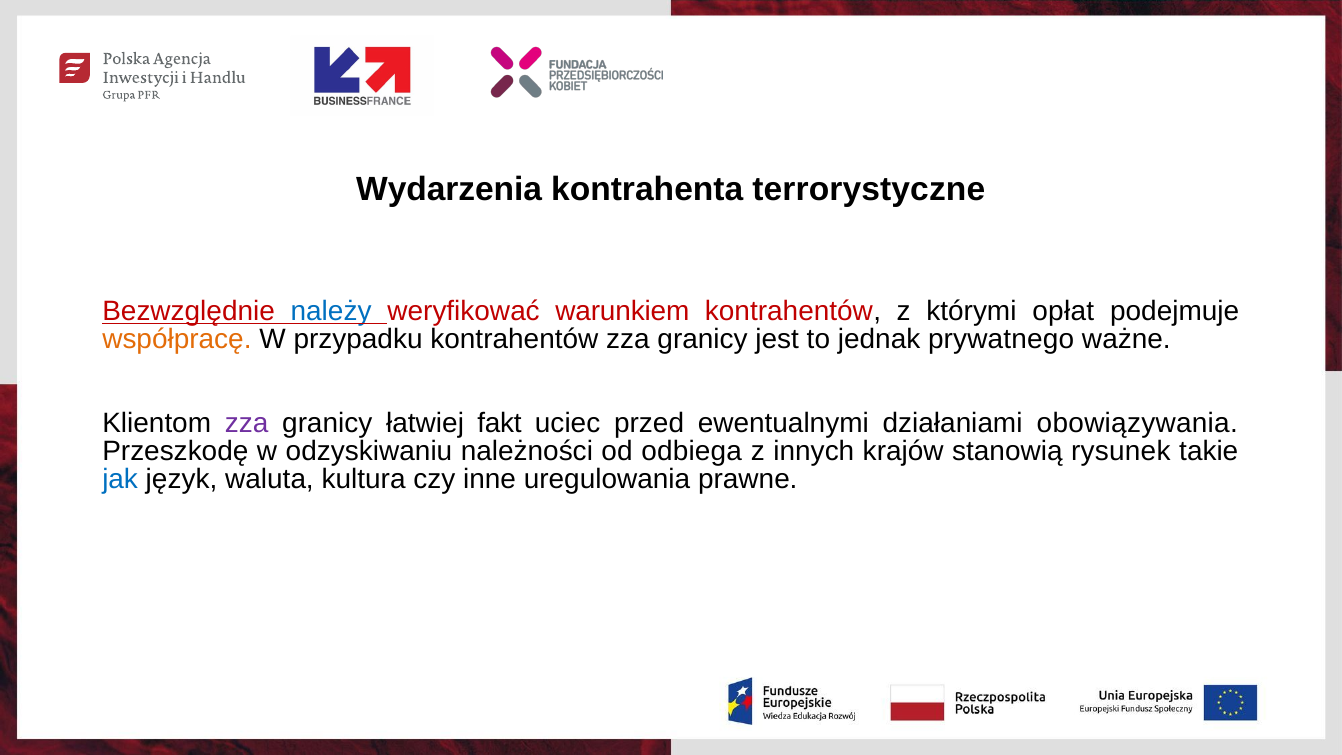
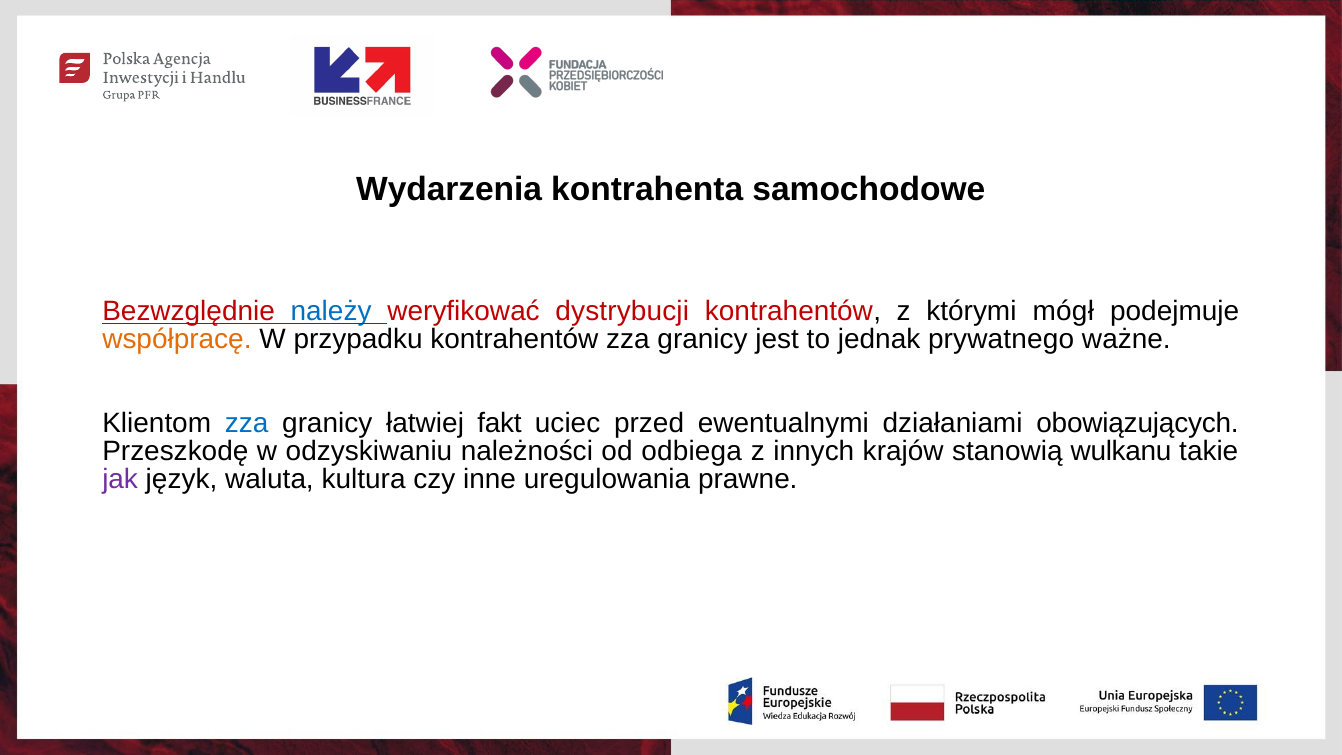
terrorystyczne: terrorystyczne -> samochodowe (869, 189)
warunkiem: warunkiem -> dystrybucji (622, 311)
opłat: opłat -> mógł (1063, 311)
zza colour: purple -> blue (247, 423)
obowiązywania: obowiązywania -> obowiązujących (1138, 423)
rysunek: rysunek -> wulkanu (1121, 451)
jak colour: blue -> purple (120, 479)
